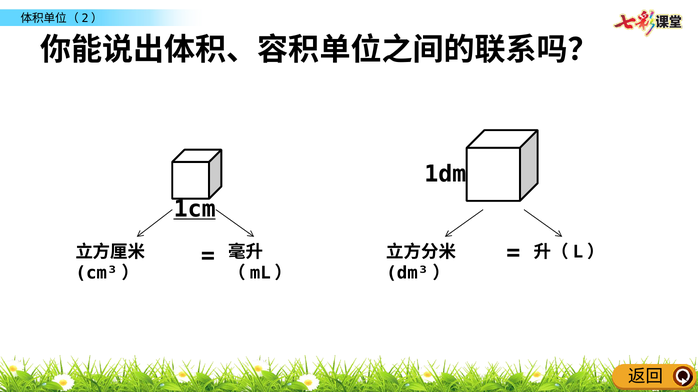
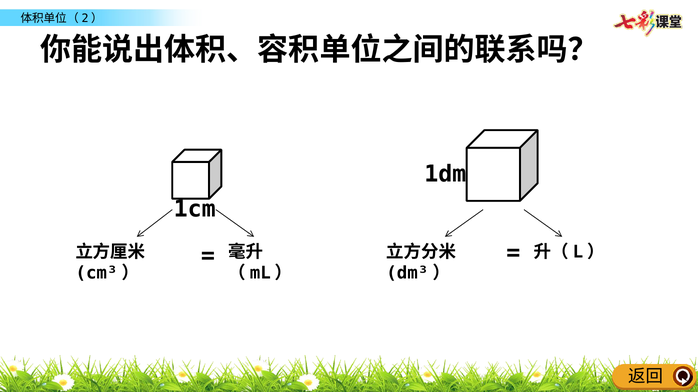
1cm underline: present -> none (195, 209)
